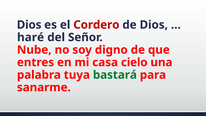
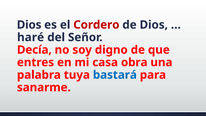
Nube: Nube -> Decía (34, 50)
cielo: cielo -> obra (134, 62)
bastará colour: green -> blue (115, 75)
